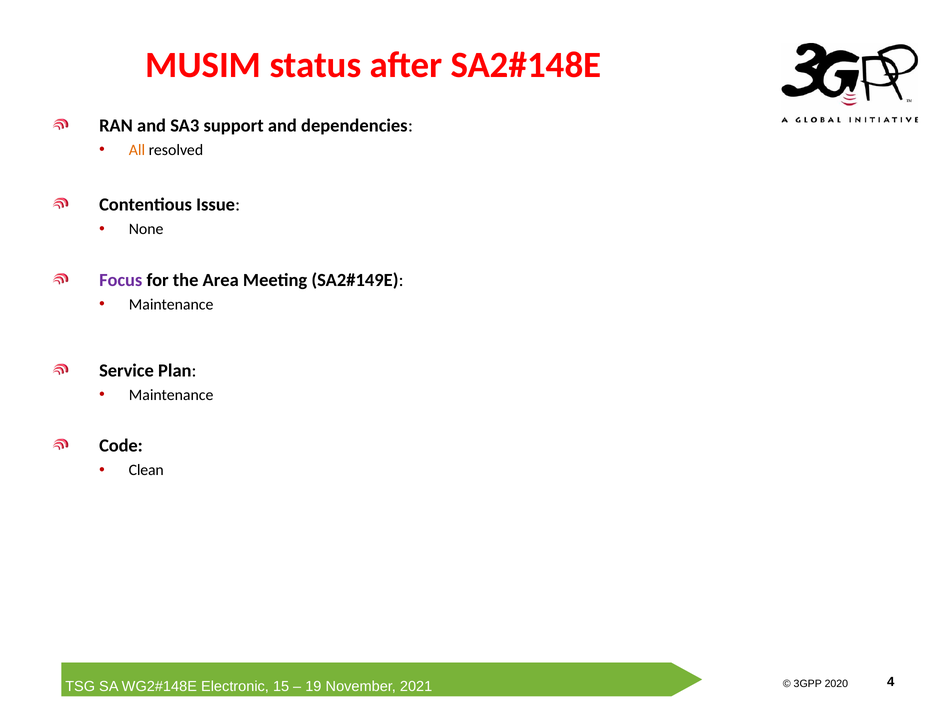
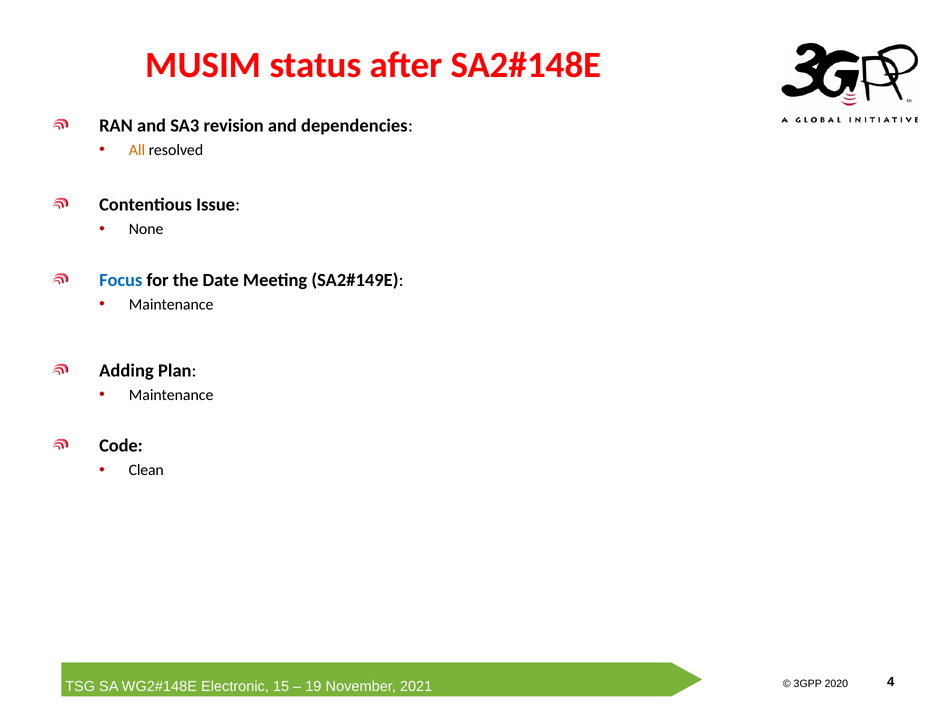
support: support -> revision (234, 125)
Focus colour: purple -> blue (121, 280)
Area: Area -> Date (221, 280)
Service: Service -> Adding (126, 370)
